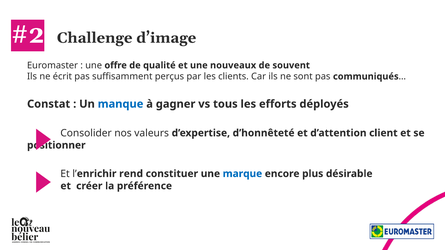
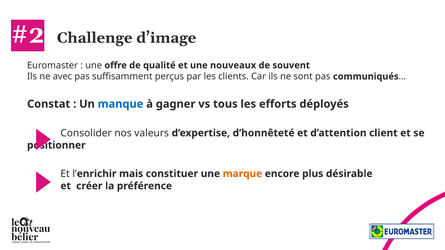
écrit: écrit -> avec (62, 77)
rend: rend -> mais (131, 174)
marque colour: blue -> orange (242, 174)
